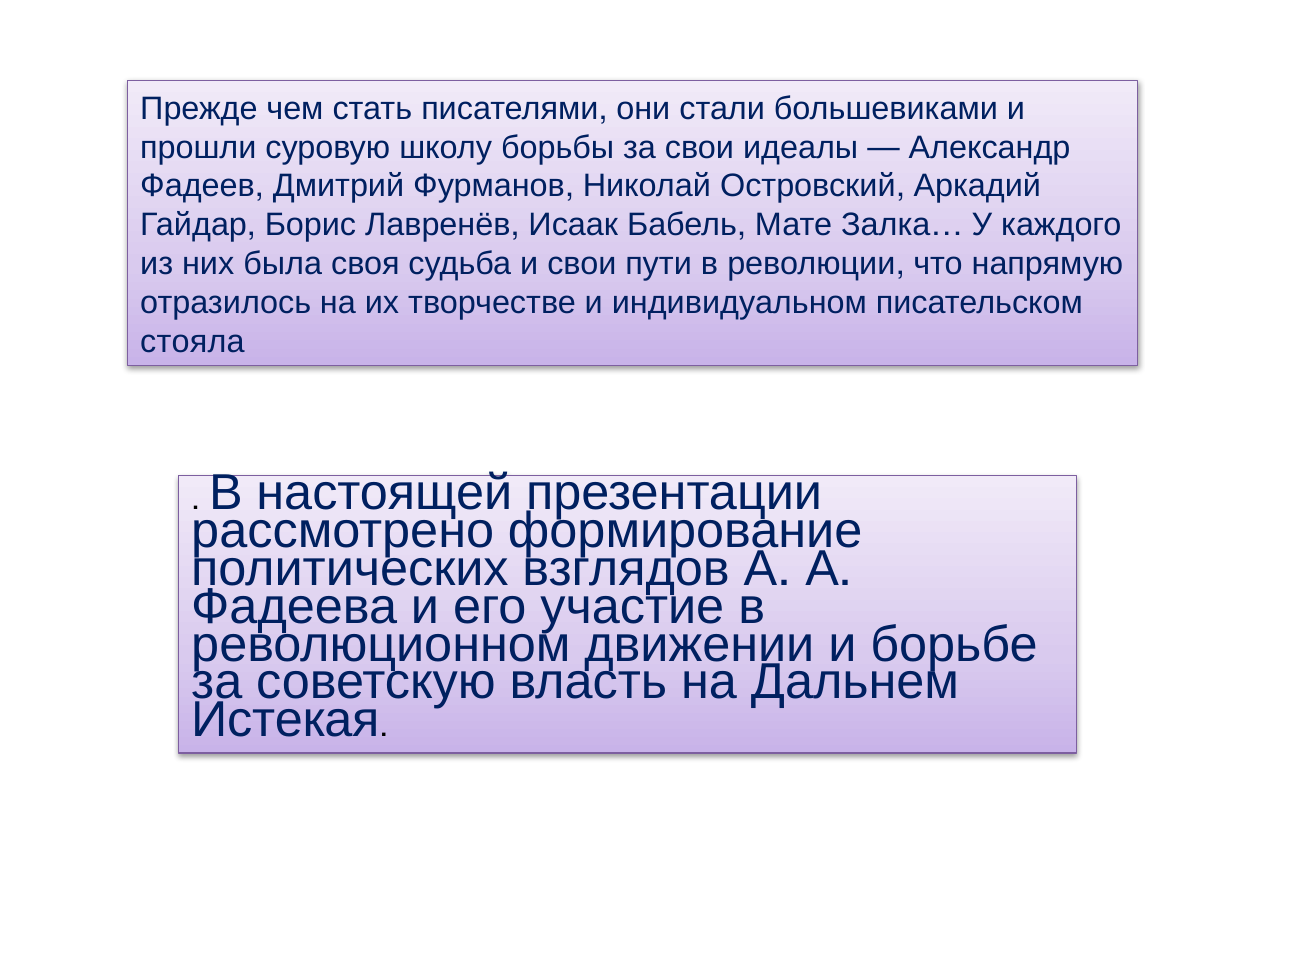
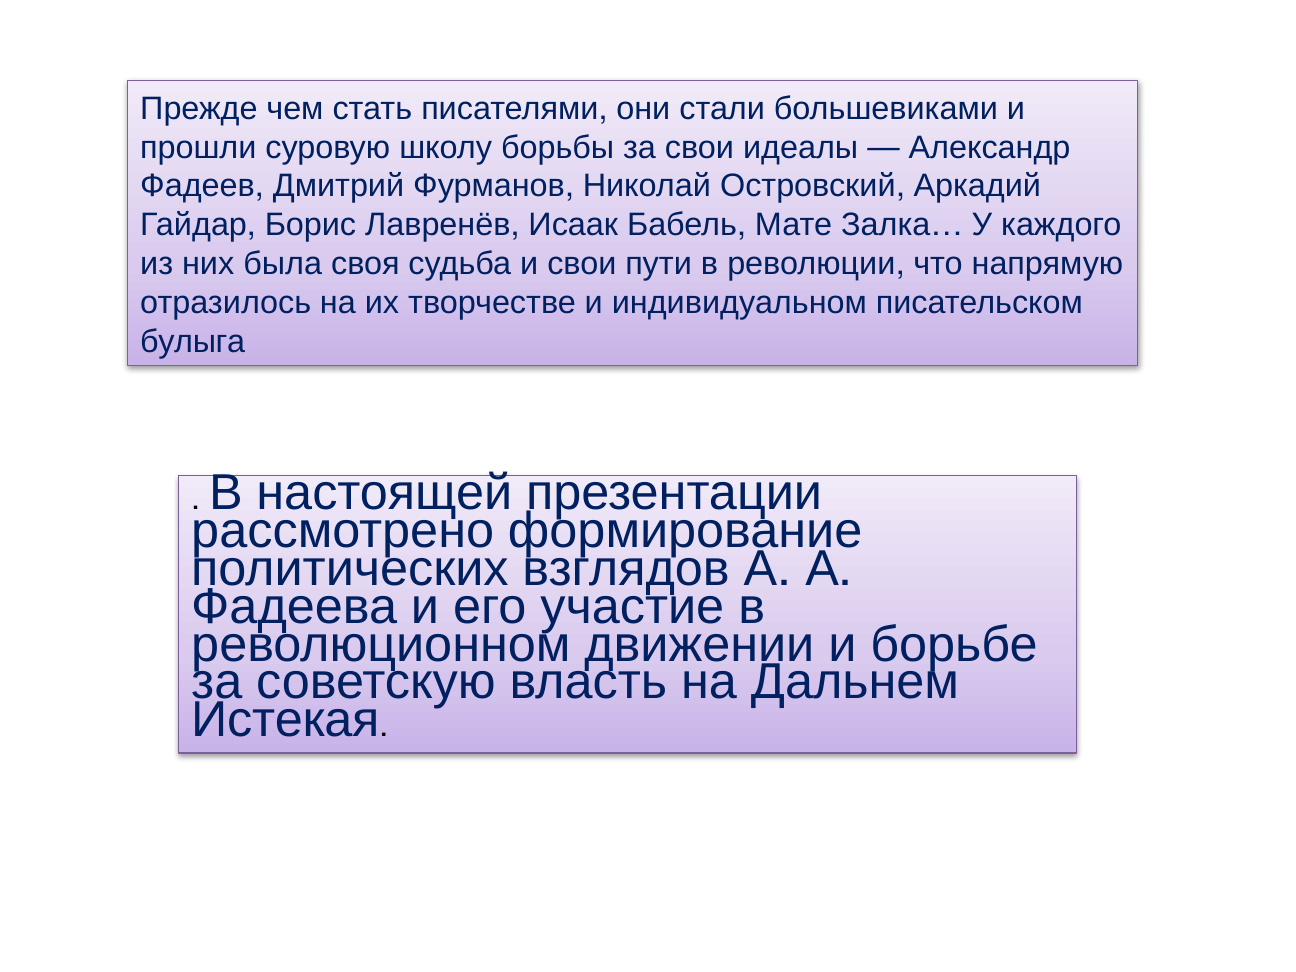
стояла: стояла -> булыга (193, 342)
